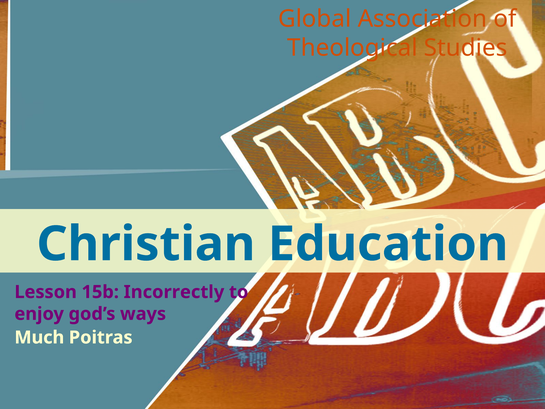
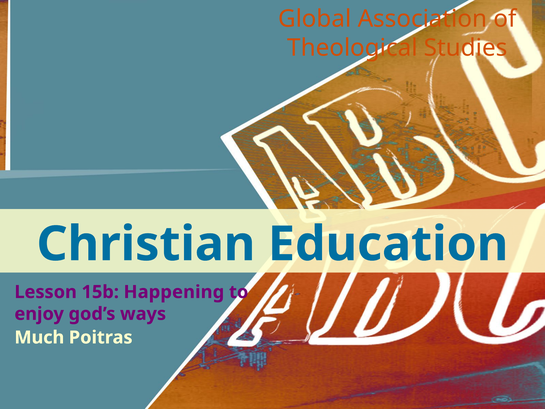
Incorrectly: Incorrectly -> Happening (174, 292)
